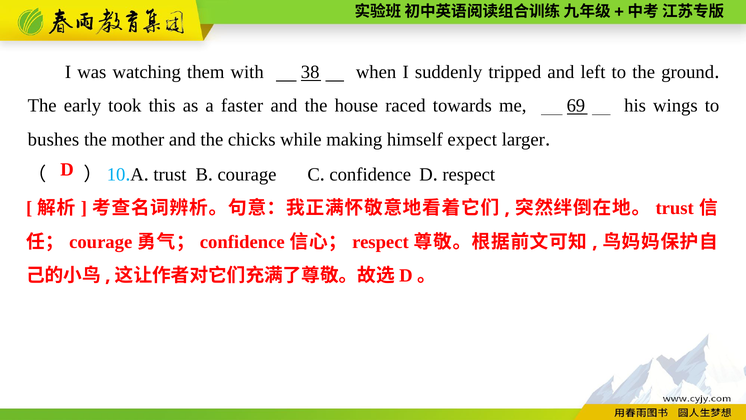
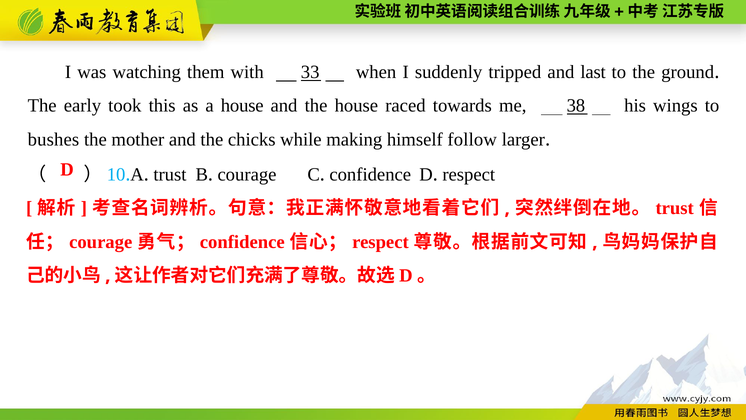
38: 38 -> 33 (310, 72)
left: left -> last (593, 72)
a faster: faster -> house (242, 106)
69: 69 -> 38 (576, 106)
expect: expect -> follow (472, 139)
